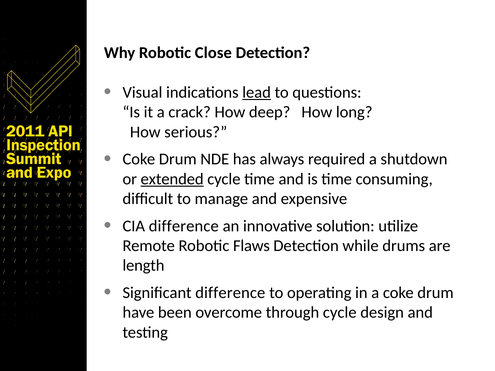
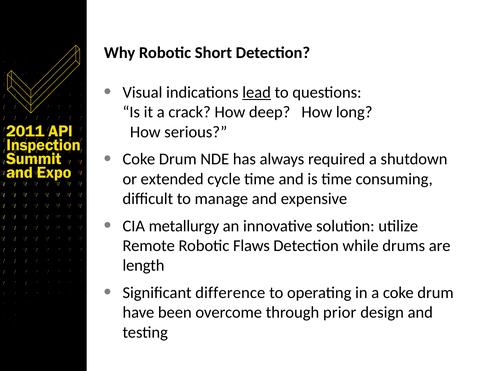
Close: Close -> Short (213, 53)
extended underline: present -> none (172, 179)
CIA difference: difference -> metallurgy (184, 226)
through cycle: cycle -> prior (340, 313)
